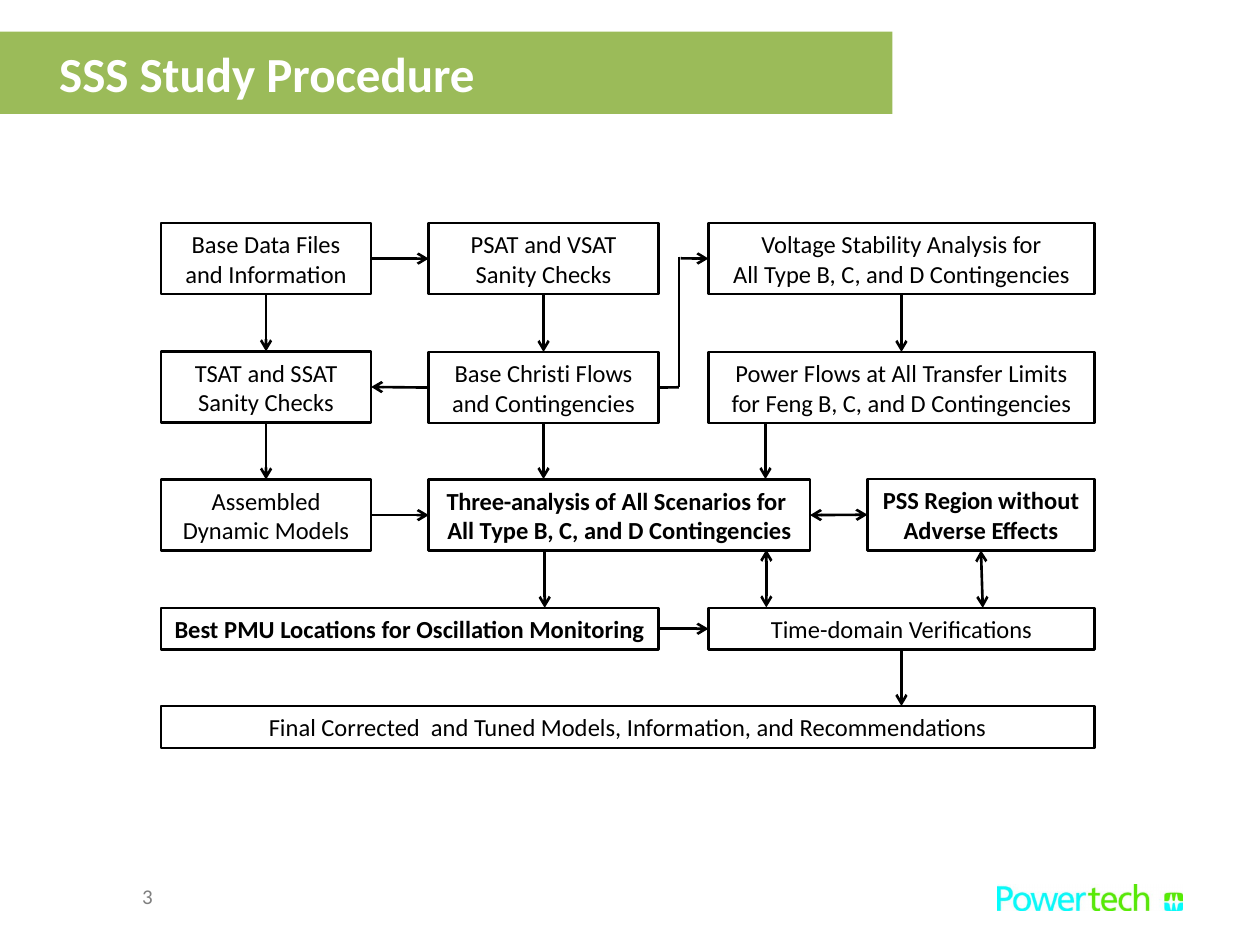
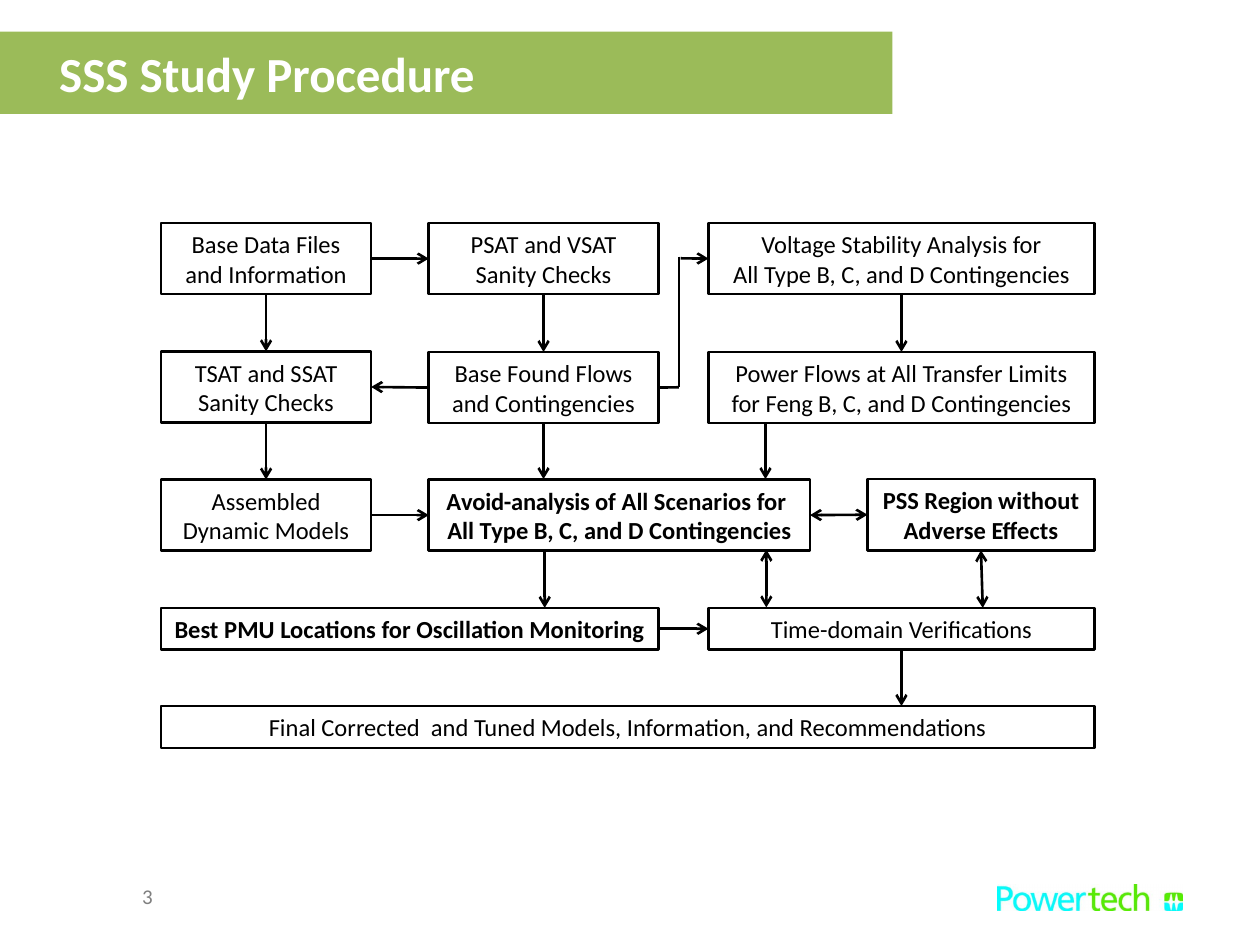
Christi: Christi -> Found (539, 375)
Three-analysis: Three-analysis -> Avoid-analysis (518, 502)
